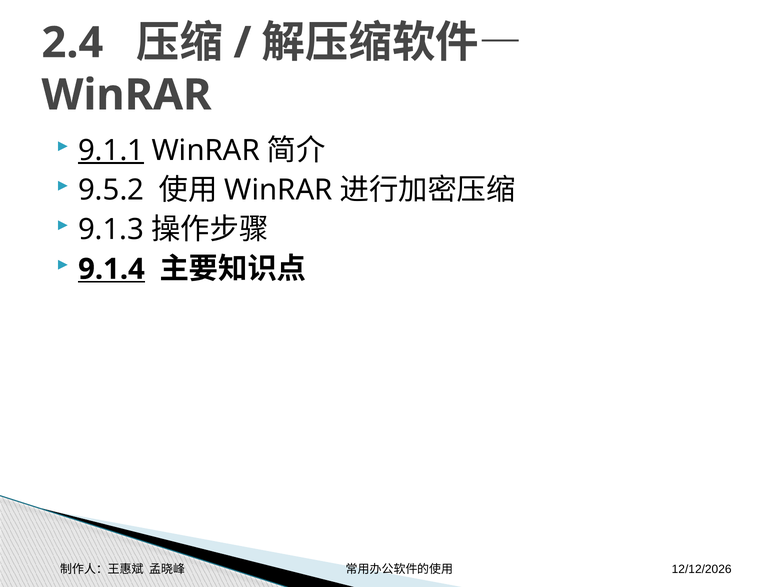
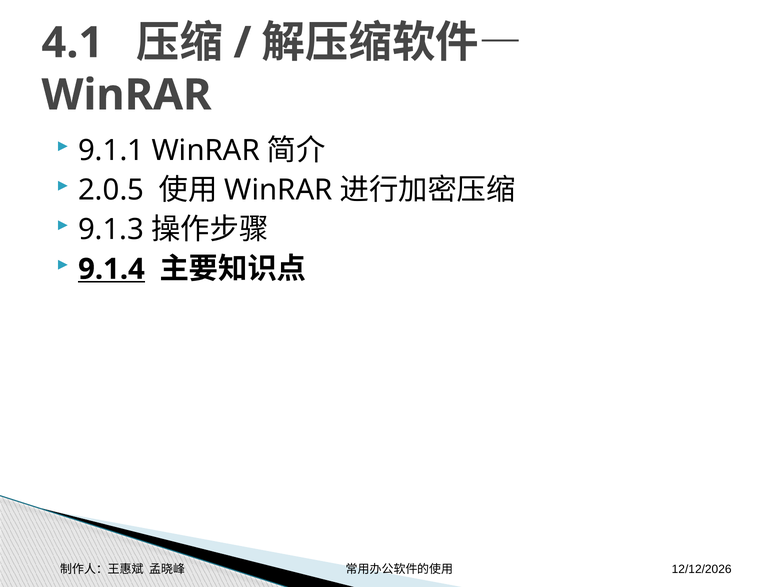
2.4: 2.4 -> 4.1 (72, 43)
9.1.1 underline: present -> none (111, 150)
9.5.2: 9.5.2 -> 2.0.5 (111, 190)
